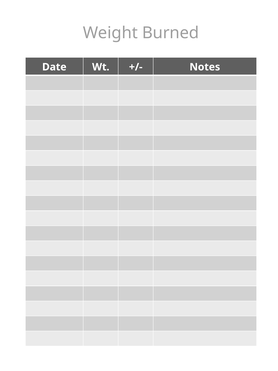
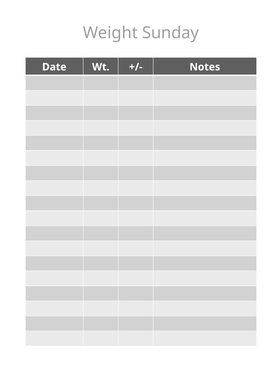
Burned: Burned -> Sunday (171, 33)
